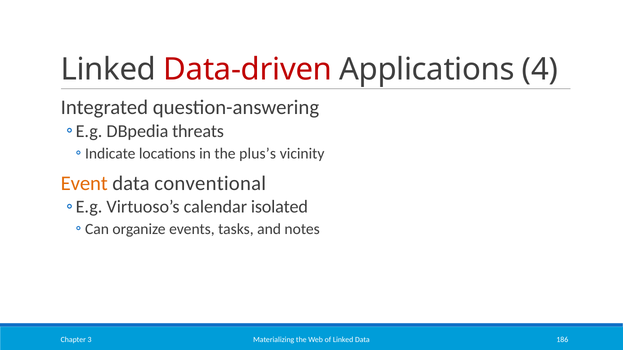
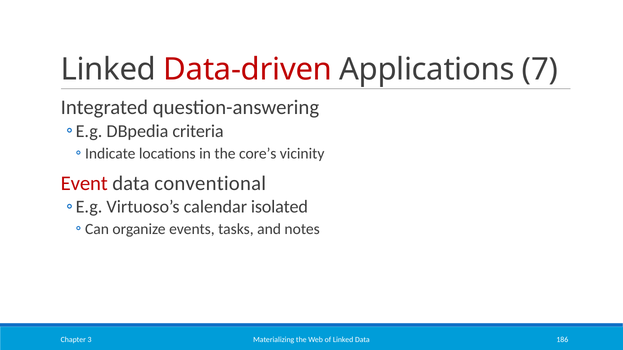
4: 4 -> 7 (540, 70)
threats: threats -> criteria (198, 131)
plus’s: plus’s -> core’s (258, 154)
Event colour: orange -> red (84, 184)
